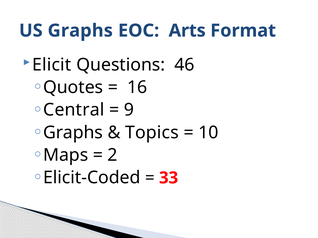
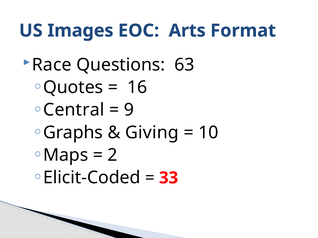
US Graphs: Graphs -> Images (80, 31)
Elicit: Elicit -> Race (52, 65)
46: 46 -> 63 (184, 65)
Topics: Topics -> Giving (152, 133)
